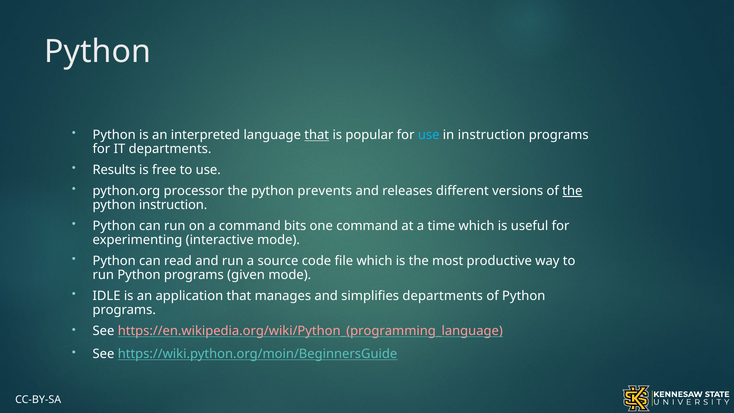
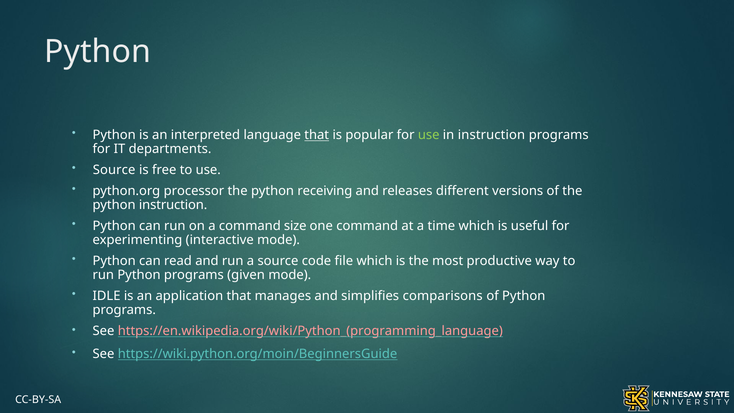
use colour: light blue -> light green (429, 135)
Results: Results -> Source (114, 170)
prevents: prevents -> receiving (325, 191)
the underline: present -> none (572, 191)
bits: bits -> size (295, 226)
simplifies departments: departments -> comparisons (443, 296)
